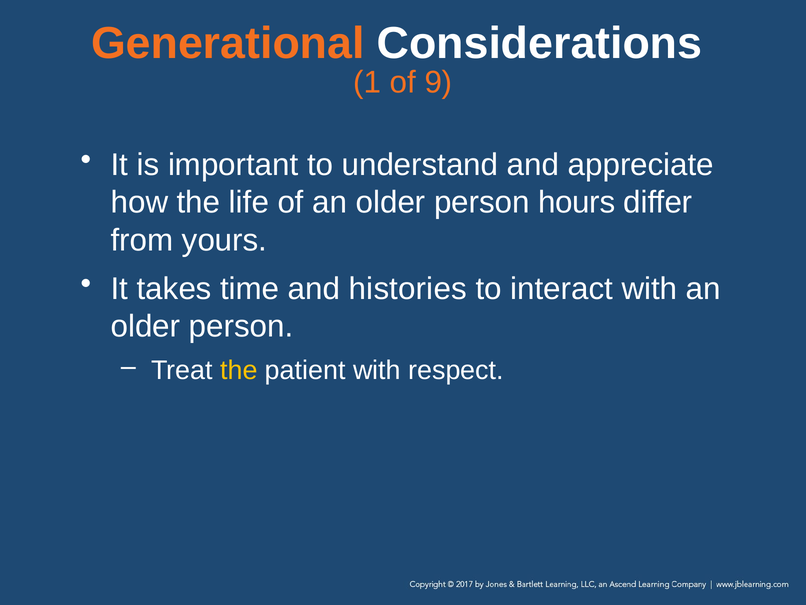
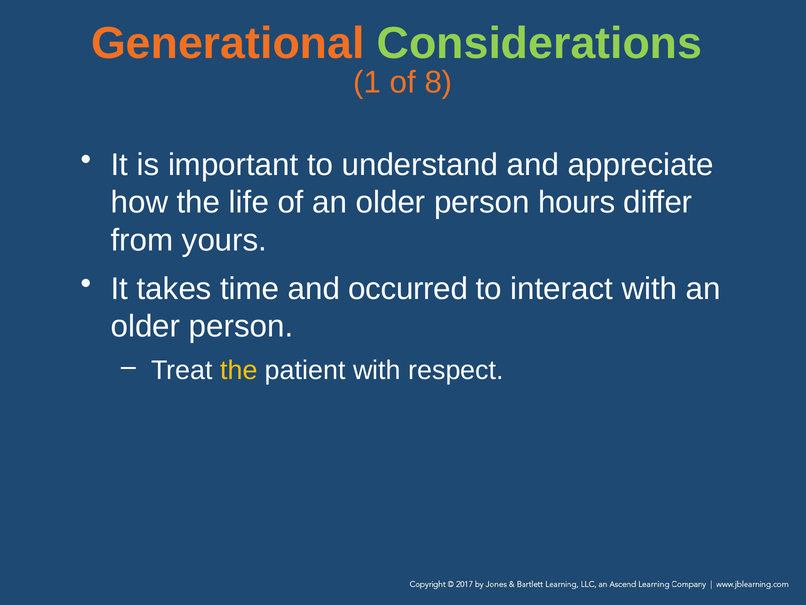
Considerations colour: white -> light green (539, 43)
9: 9 -> 8 (438, 83)
histories: histories -> occurred (408, 289)
